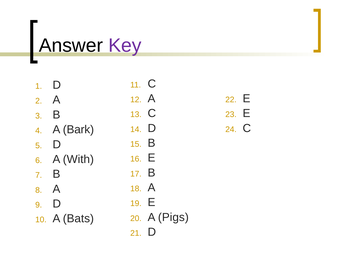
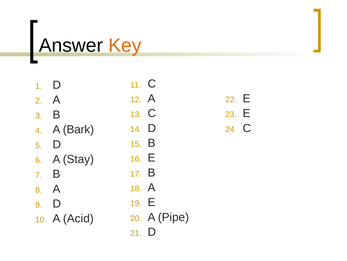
Key colour: purple -> orange (125, 45)
With: With -> Stay (78, 159)
Pigs: Pigs -> Pipe (173, 217)
Bats: Bats -> Acid (78, 218)
